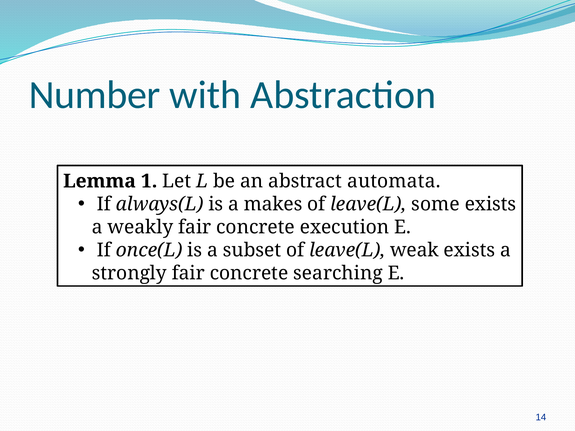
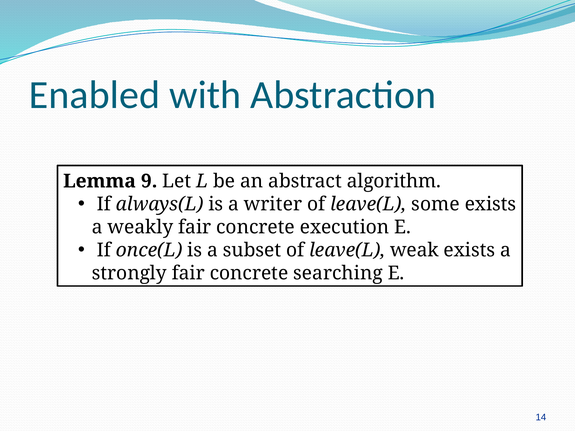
Number: Number -> Enabled (94, 95)
1: 1 -> 9 (149, 181)
automata: automata -> algorithm (394, 181)
makes: makes -> writer (273, 204)
